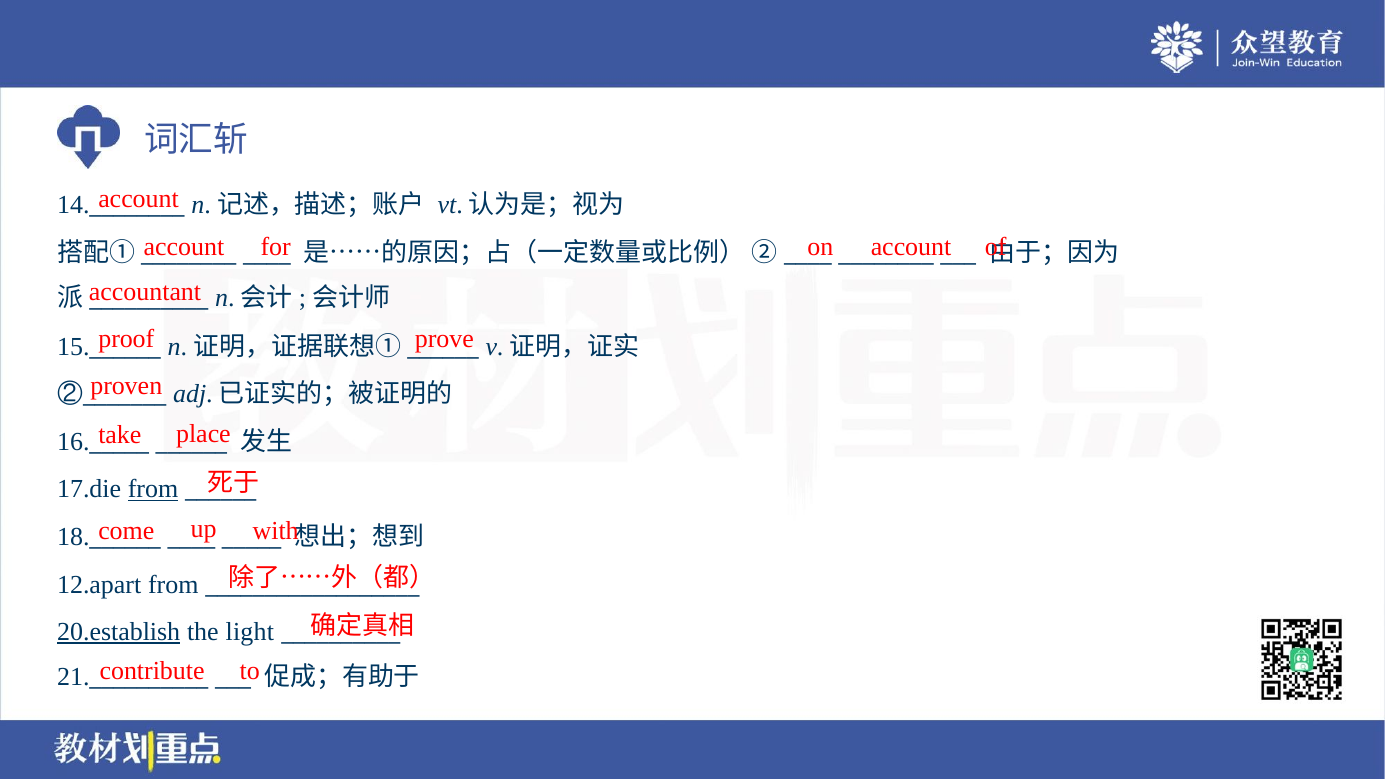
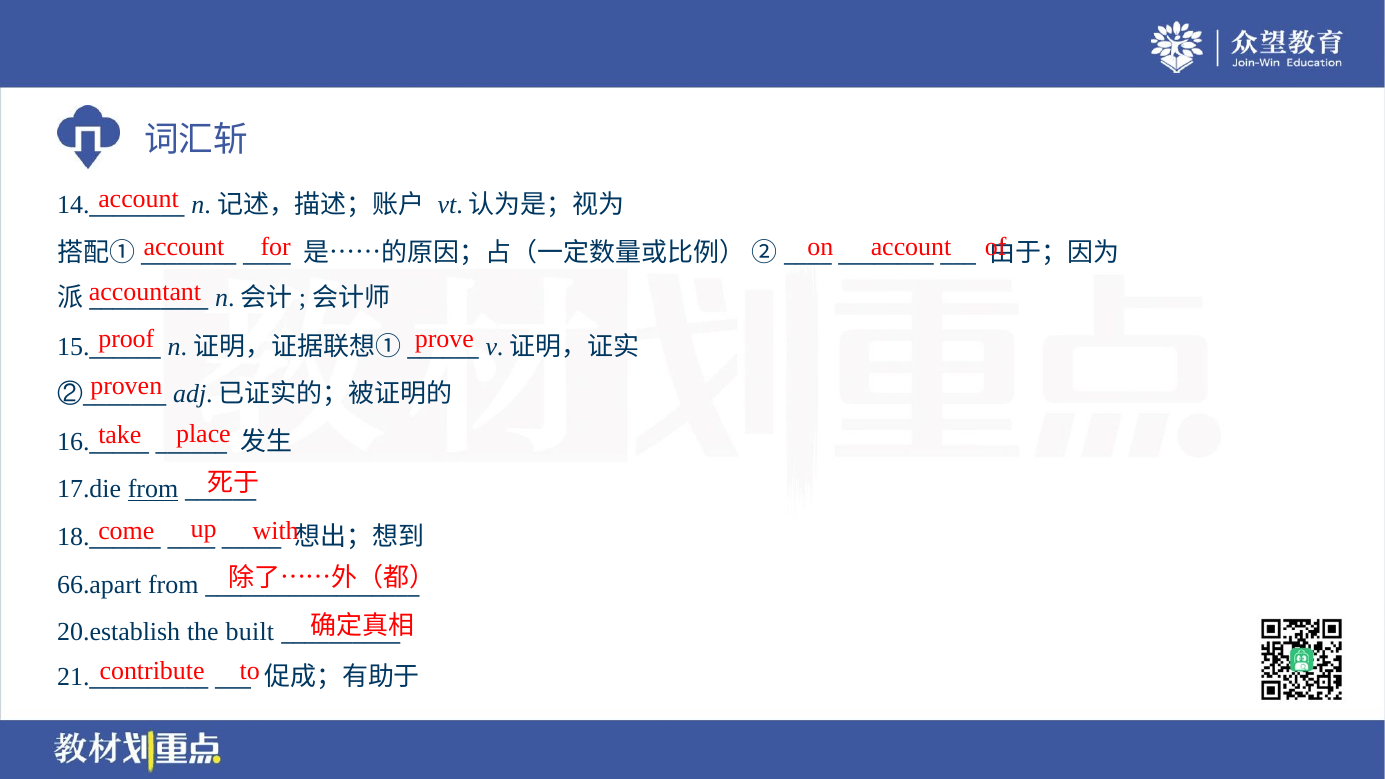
12.apart: 12.apart -> 66.apart (99, 584)
20.establish underline: present -> none (119, 632)
light: light -> built (250, 632)
